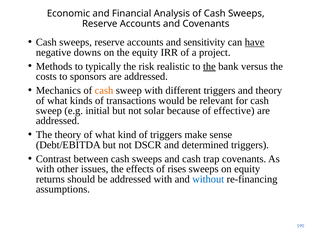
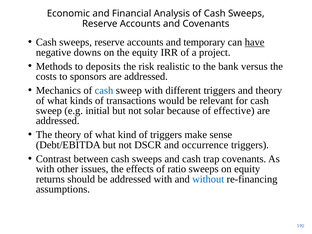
sensitivity: sensitivity -> temporary (204, 42)
typically: typically -> deposits (103, 66)
the underline: present -> none (209, 66)
cash colour: orange -> blue (104, 90)
determined: determined -> occurrence (205, 145)
rises: rises -> ratio (177, 169)
